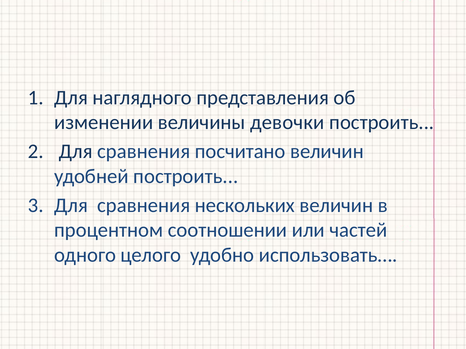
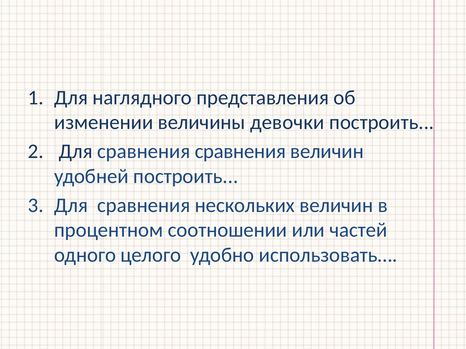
сравнения посчитано: посчитано -> сравнения (240, 152)
